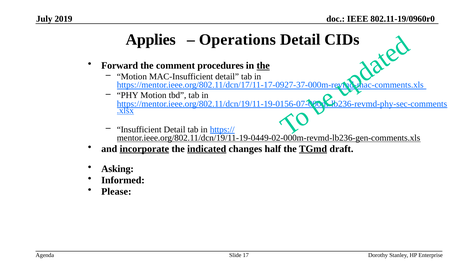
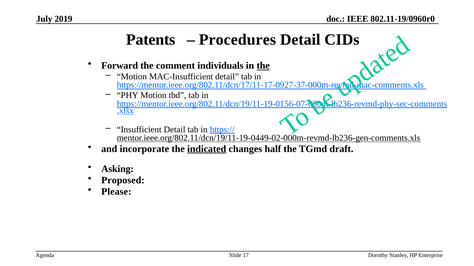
Applies: Applies -> Patents (151, 40)
Operations: Operations -> Procedures (237, 40)
procedures: procedures -> individuals (220, 66)
incorporate underline: present -> none (144, 149)
TGmd underline: present -> none (313, 149)
Informed: Informed -> Proposed (123, 181)
